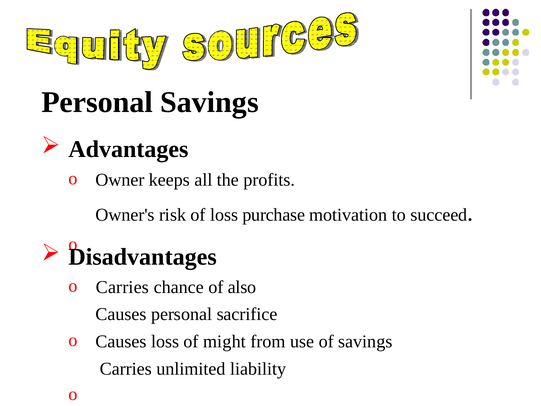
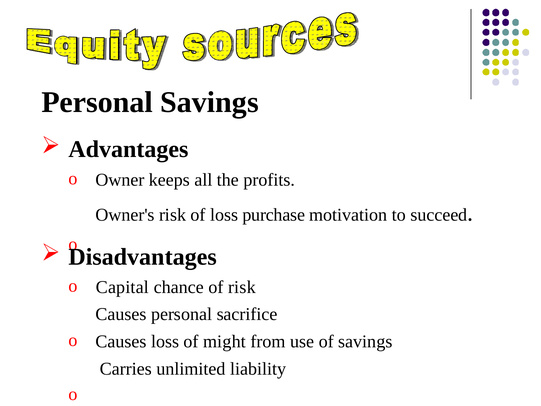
Carries: Carries -> Capital (122, 287)
of also: also -> risk (242, 287)
